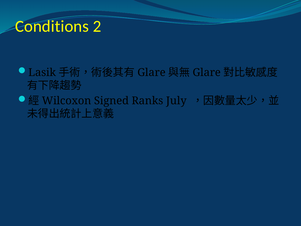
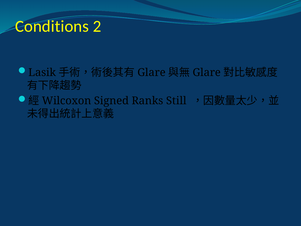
July: July -> Still (176, 101)
